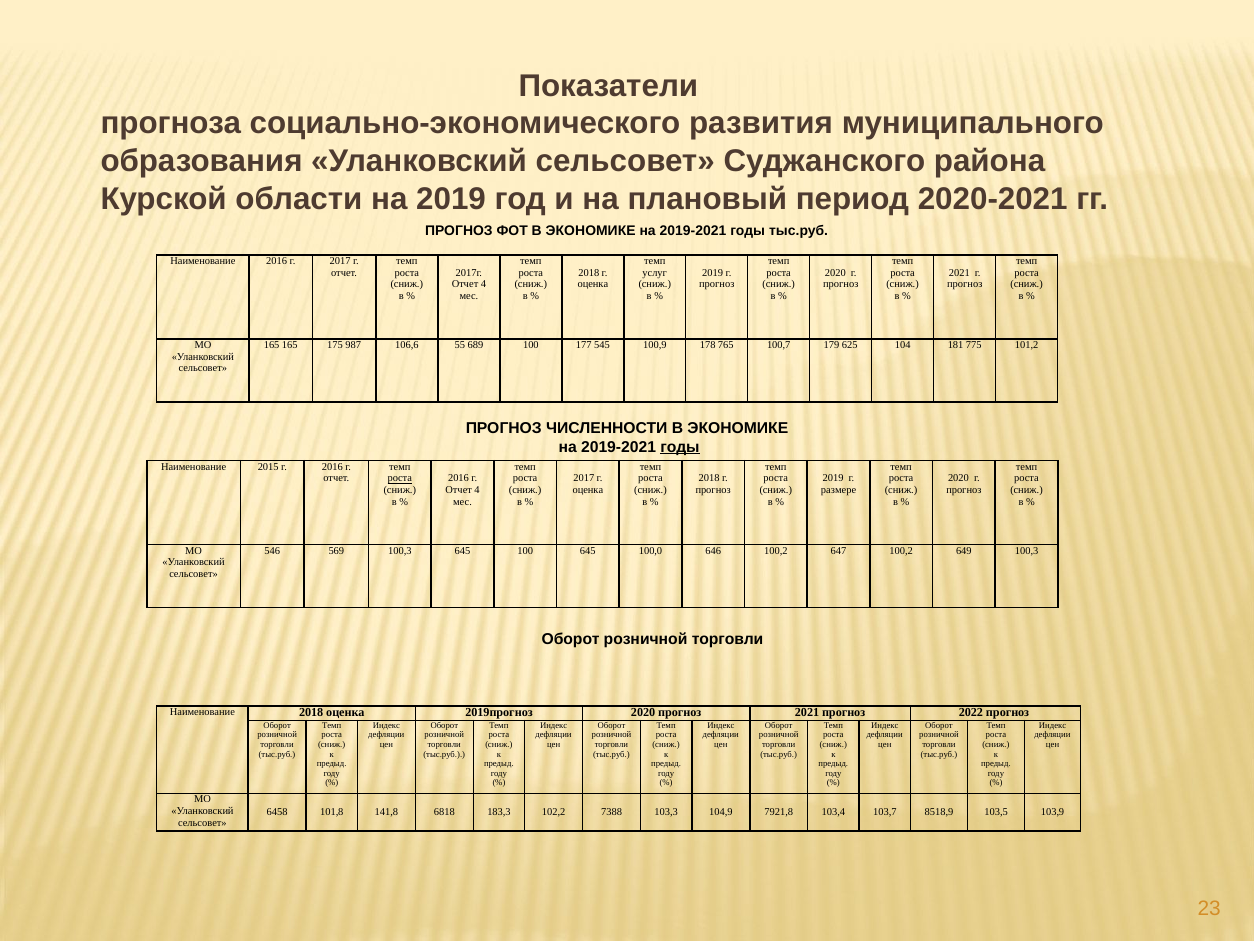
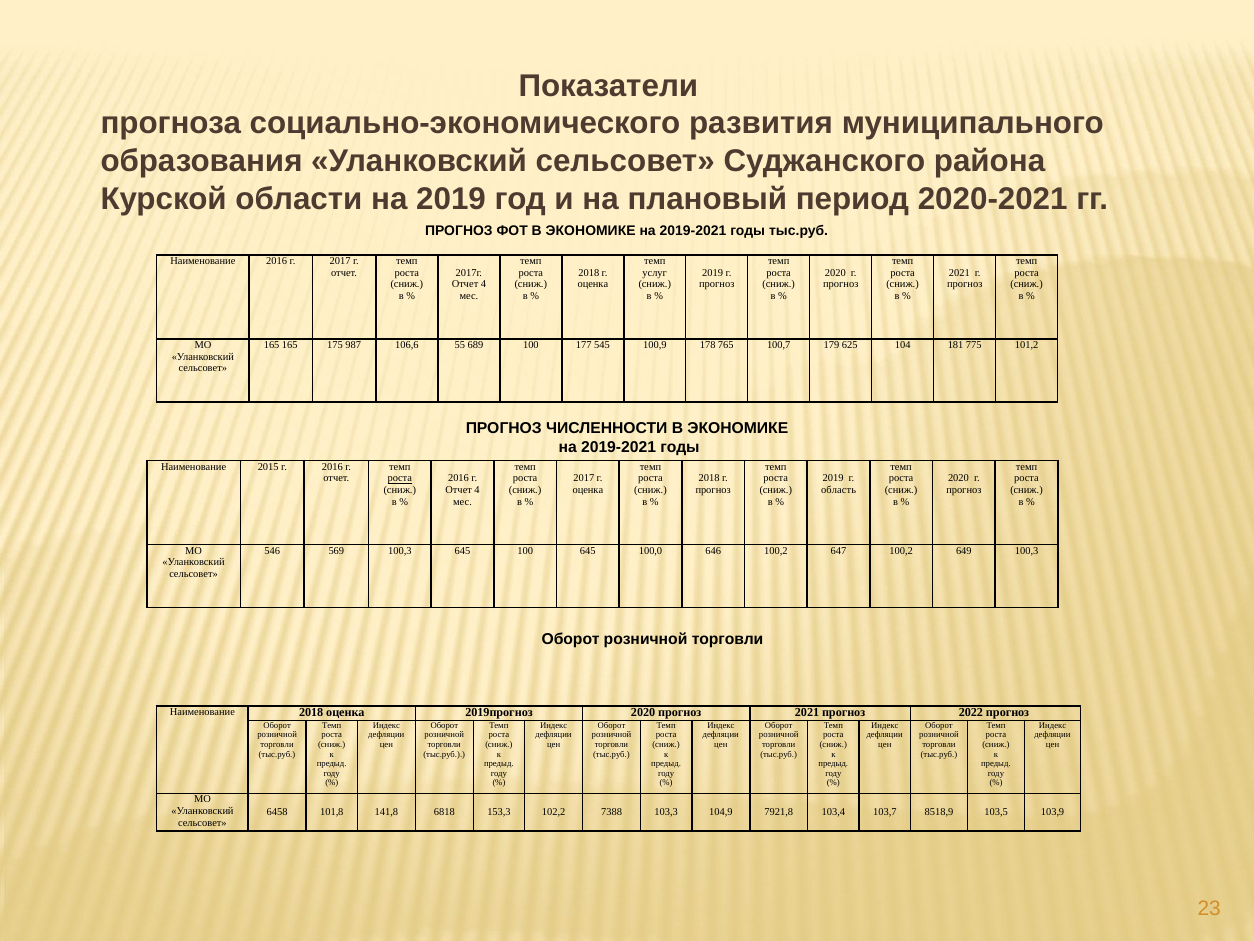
годы underline: present -> none (680, 447)
размере: размере -> область (839, 490)
183,3: 183,3 -> 153,3 (499, 812)
